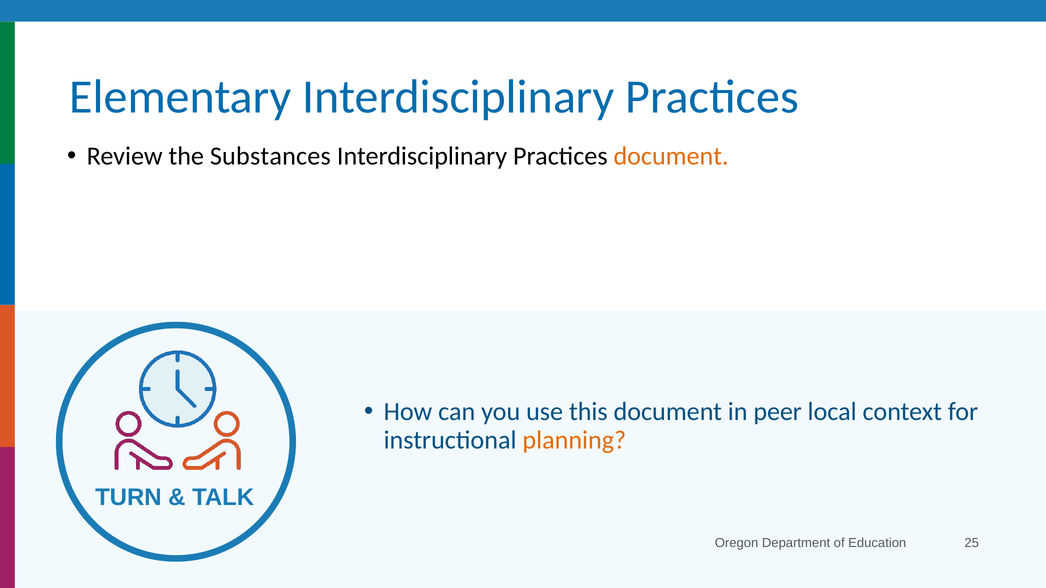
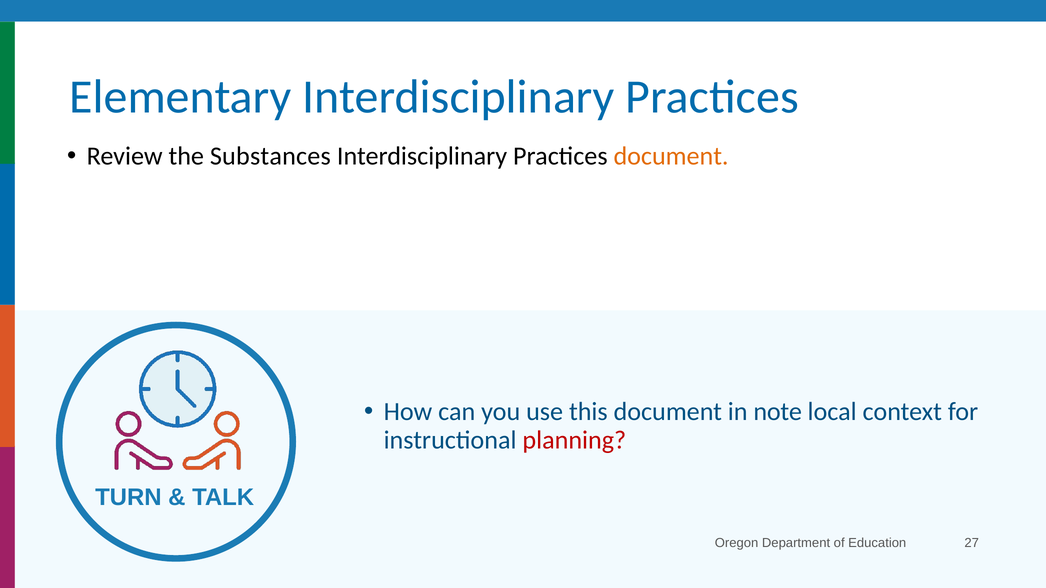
peer: peer -> note (778, 412)
planning colour: orange -> red (574, 440)
25: 25 -> 27 (972, 543)
